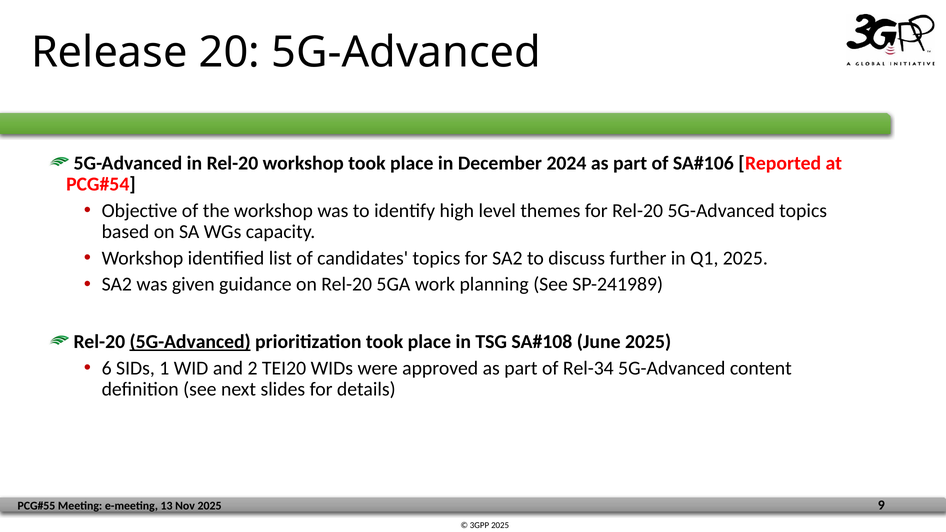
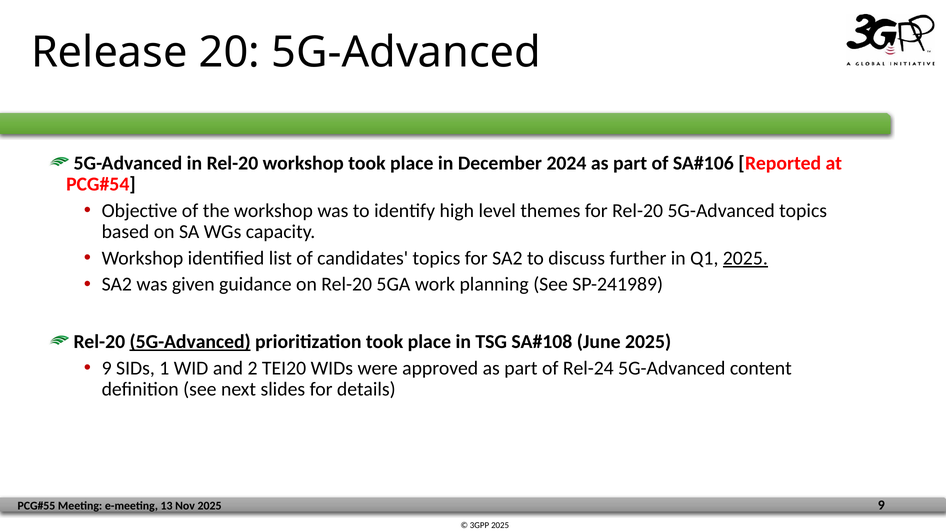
2025 underline: none -> present (745, 258)
6: 6 -> 9 (107, 368)
Rel-34: Rel-34 -> Rel-24 (588, 368)
